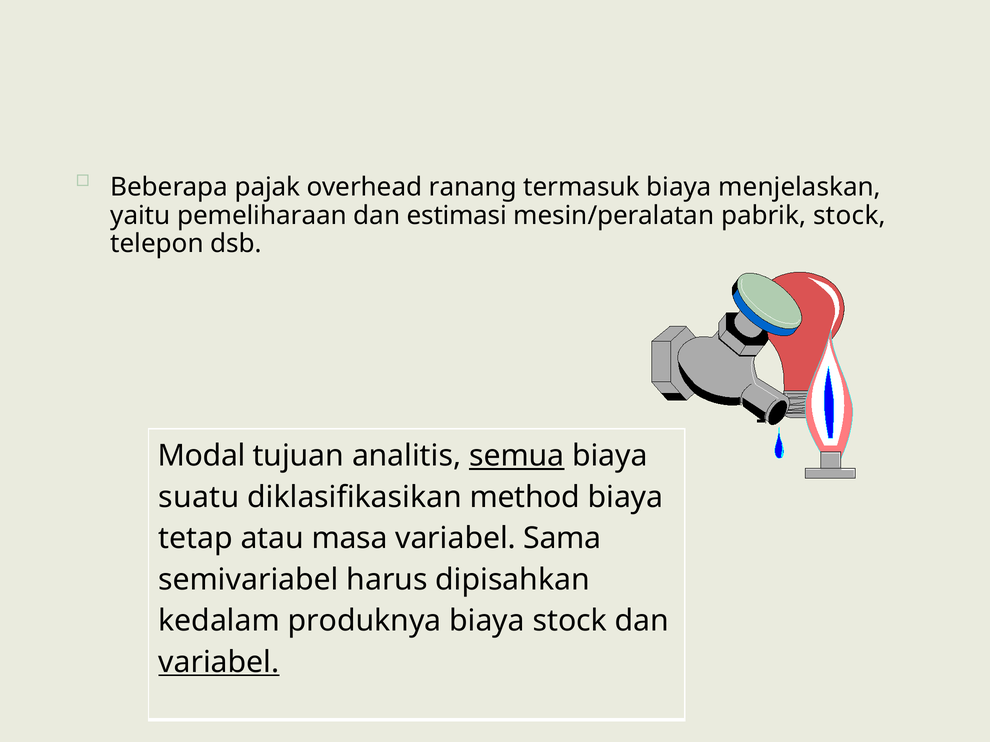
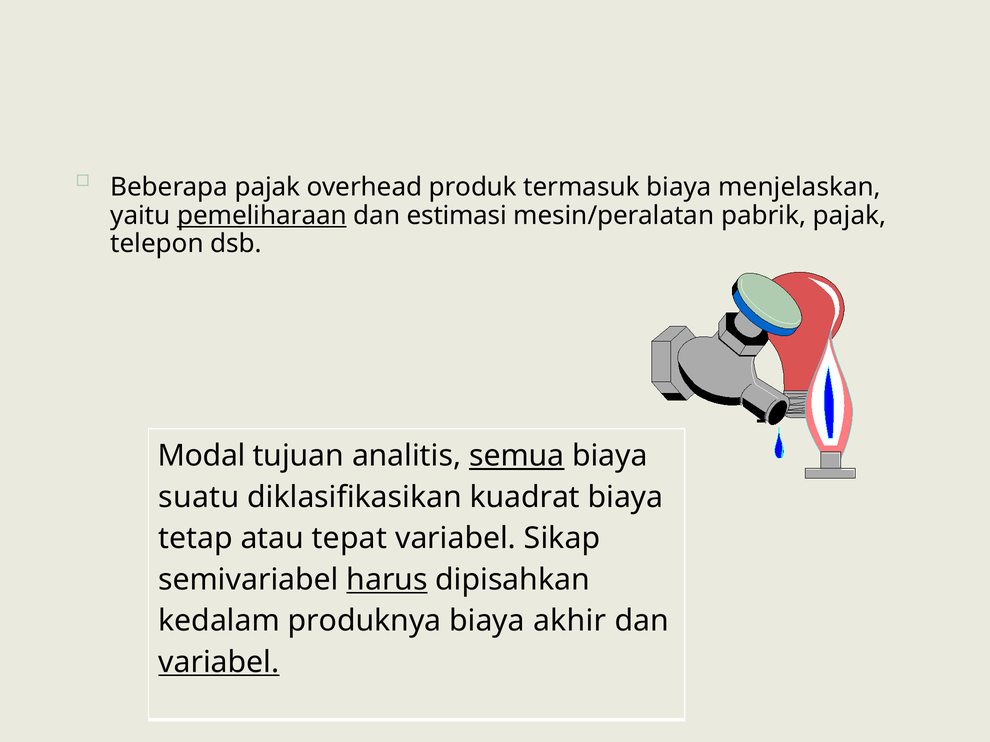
ranang: ranang -> produk (473, 187)
pemeliharaan underline: none -> present (262, 216)
pabrik stock: stock -> pajak (850, 216)
method: method -> kuadrat (525, 498)
masa: masa -> tepat (349, 539)
Sama: Sama -> Sikap (562, 539)
harus underline: none -> present (387, 580)
biaya stock: stock -> akhir (570, 621)
